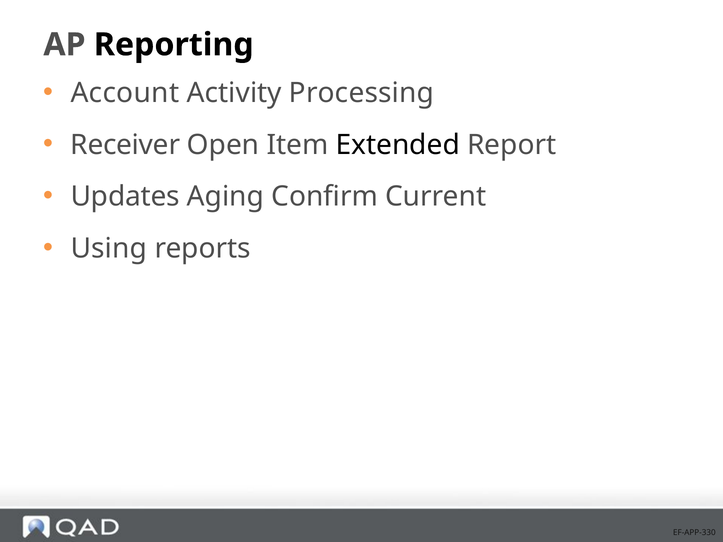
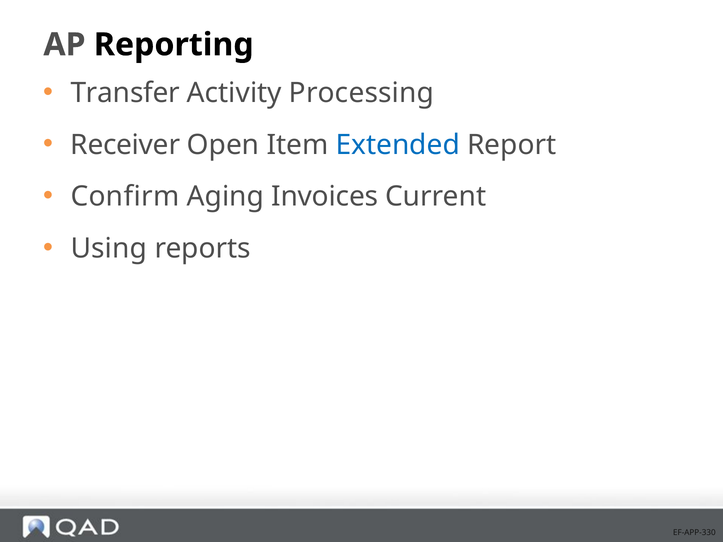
Account: Account -> Transfer (125, 93)
Extended colour: black -> blue (398, 145)
Updates: Updates -> Confirm (125, 197)
Confirm: Confirm -> Invoices (325, 197)
